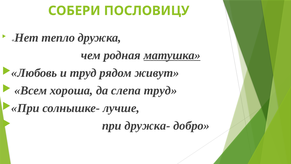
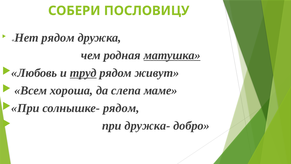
Нет тепло: тепло -> рядом (58, 38)
труд underline: none -> present (83, 73)
слепа труд: труд -> маме (161, 90)
солнышке- лучше: лучше -> рядом (121, 108)
